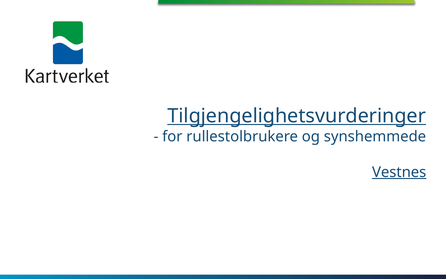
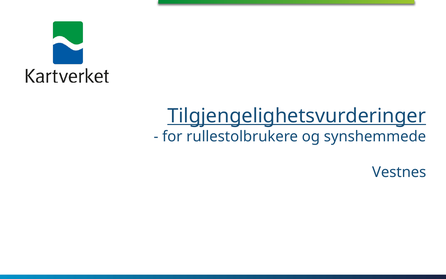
Vestnes underline: present -> none (399, 172)
